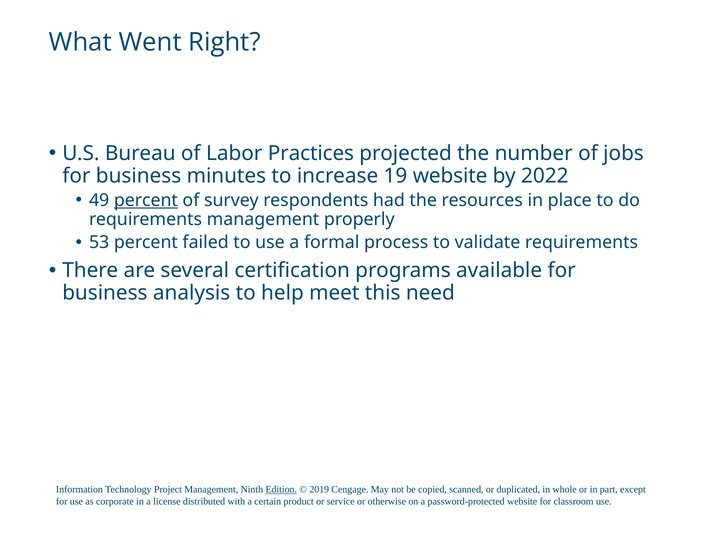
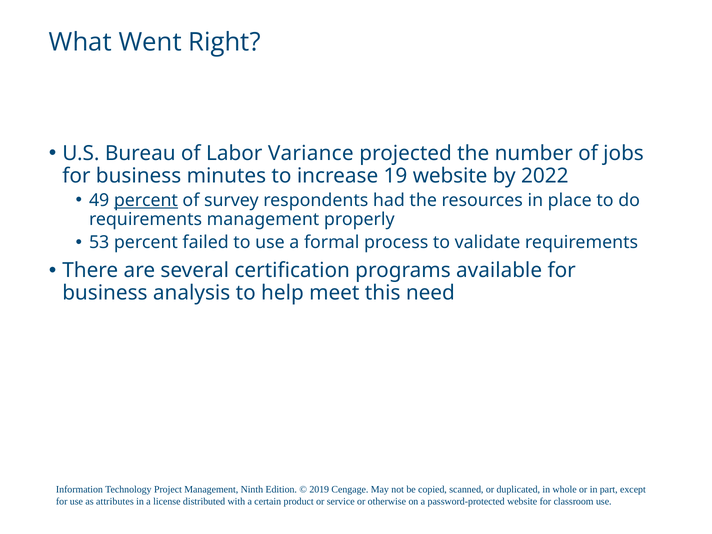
Practices: Practices -> Variance (311, 153)
Edition underline: present -> none (281, 490)
corporate: corporate -> attributes (115, 501)
